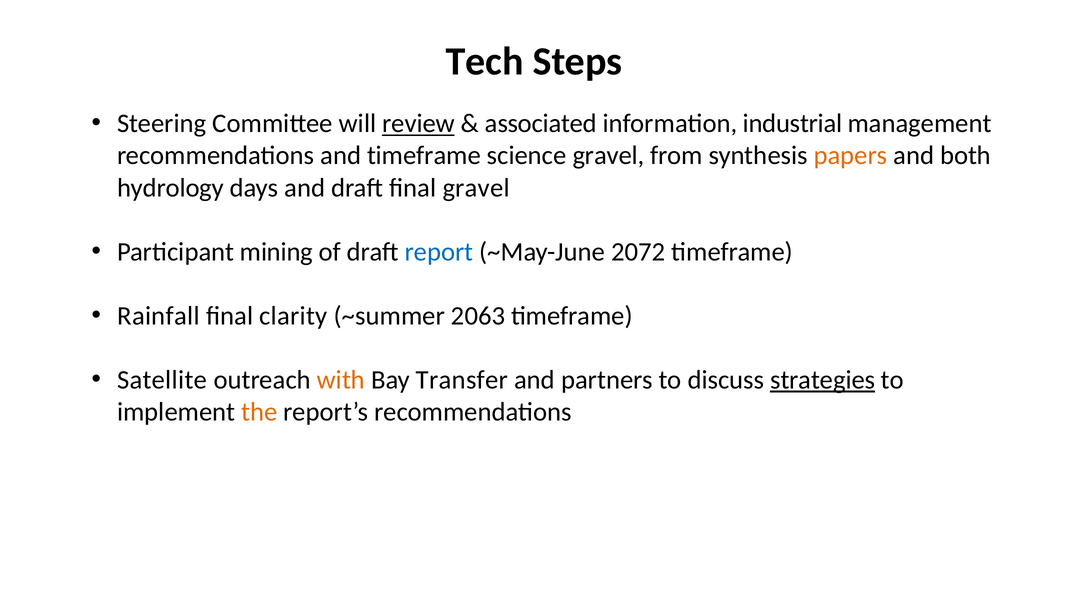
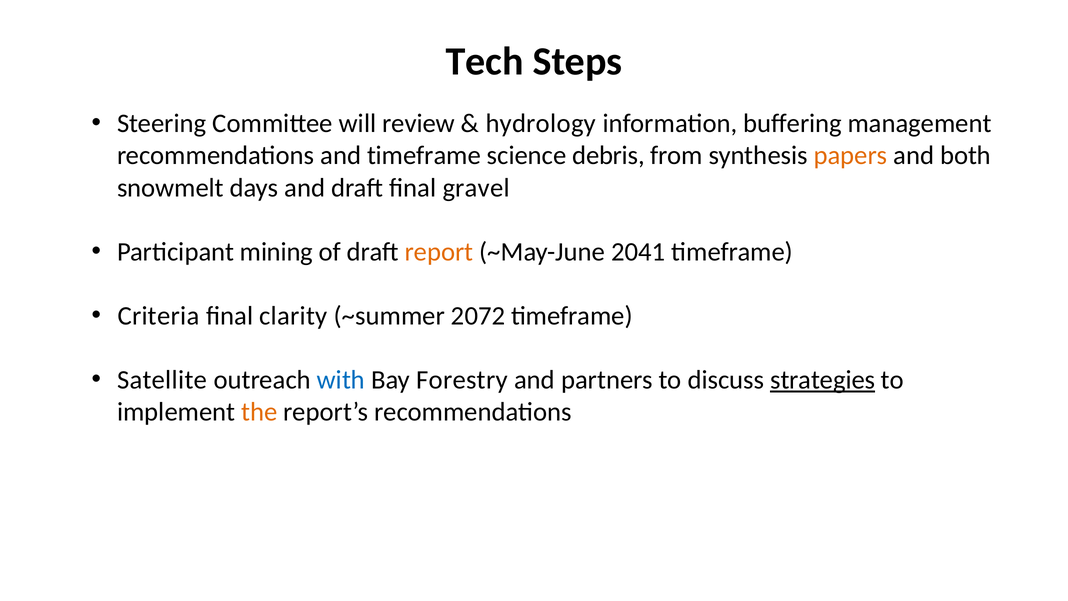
review underline: present -> none (419, 124)
associated: associated -> hydrology (541, 124)
industrial: industrial -> buffering (792, 124)
science gravel: gravel -> debris (609, 156)
hydrology: hydrology -> snowmelt (170, 188)
report colour: blue -> orange (439, 252)
2072: 2072 -> 2041 (638, 252)
Rainfall: Rainfall -> Criteria (158, 316)
2063: 2063 -> 2072 (478, 316)
with colour: orange -> blue (341, 380)
Transfer: Transfer -> Forestry (462, 380)
